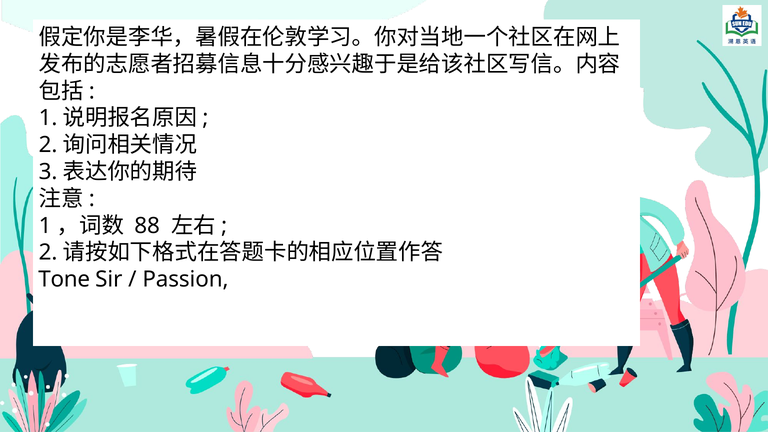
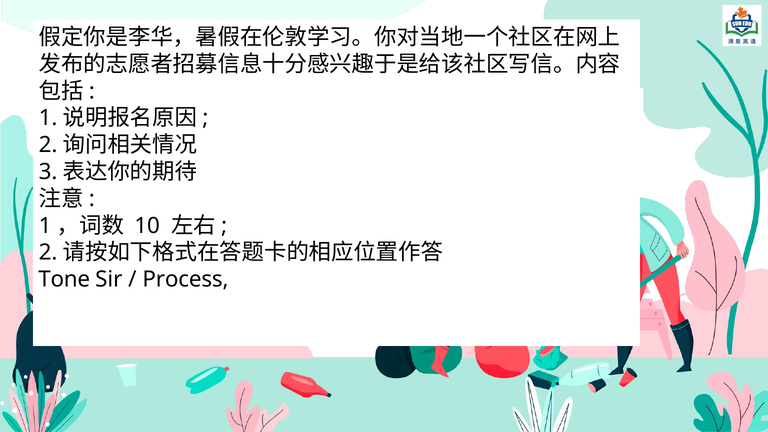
88: 88 -> 10 (147, 226)
Passion: Passion -> Process (185, 279)
